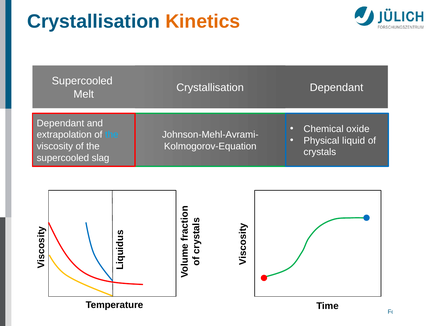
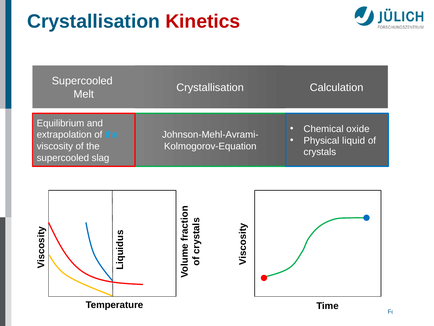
Kinetics colour: orange -> red (203, 22)
Dependant: Dependant -> Calculation (337, 87)
Dependant: Dependant -> Equilibrium (60, 123)
